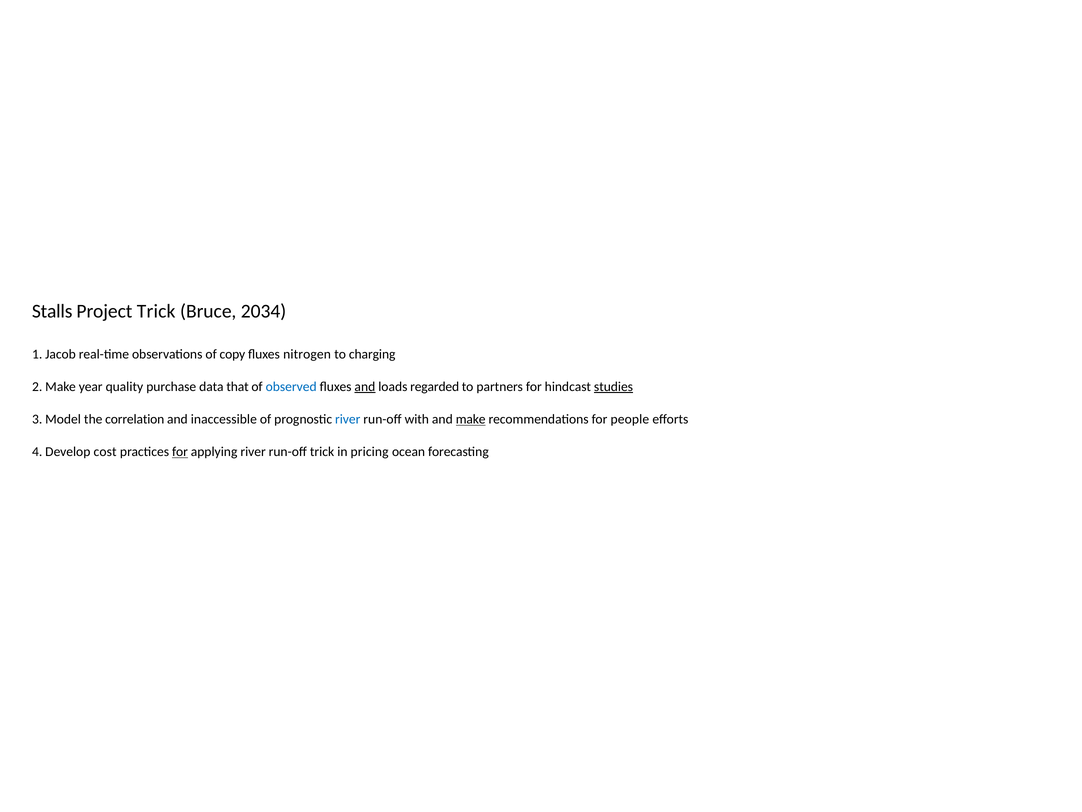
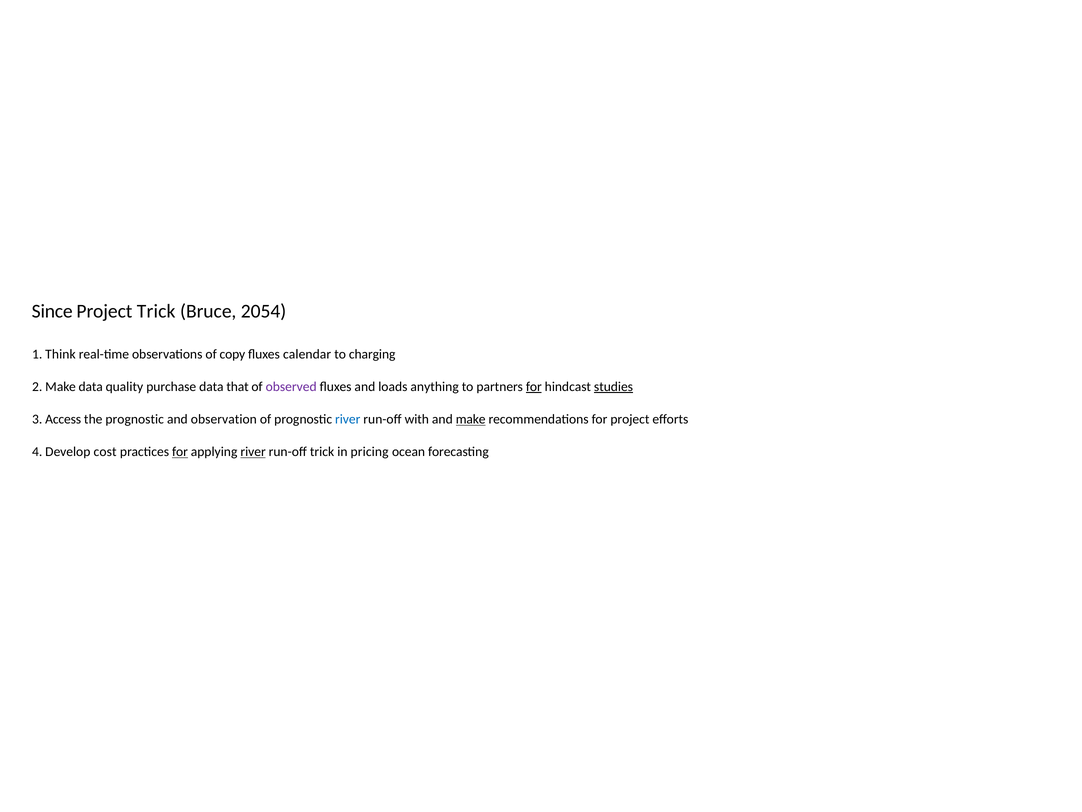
Stalls: Stalls -> Since (52, 311)
2034: 2034 -> 2054 (264, 311)
Jacob: Jacob -> Think (60, 354)
nitrogen: nitrogen -> calendar (307, 354)
Make year: year -> data (91, 387)
observed colour: blue -> purple (291, 387)
and underline: present -> none (365, 387)
regarded: regarded -> anything (435, 387)
for underline: none -> present (534, 387)
Model: Model -> Access (63, 419)
the correlation: correlation -> prognostic (135, 419)
inaccessible: inaccessible -> observation (224, 419)
for people: people -> project (630, 419)
river underline: none -> present (253, 452)
